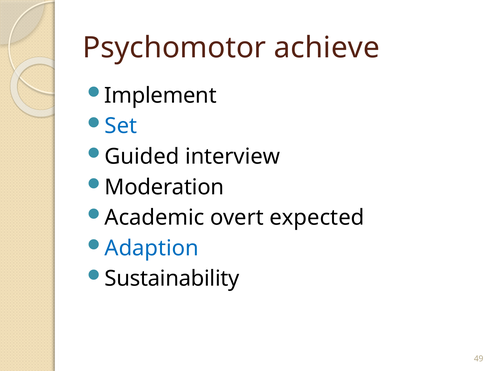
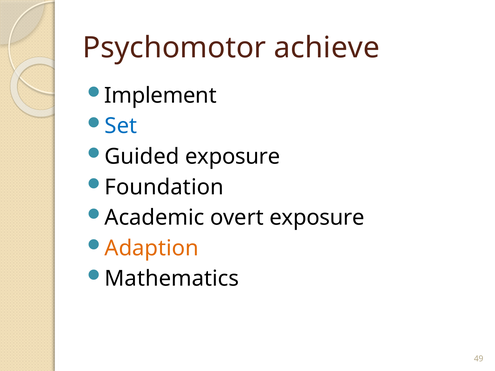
Guided interview: interview -> exposure (233, 157)
Moderation: Moderation -> Foundation (164, 187)
overt expected: expected -> exposure (317, 218)
Adaption colour: blue -> orange (152, 248)
Sustainability: Sustainability -> Mathematics (172, 279)
